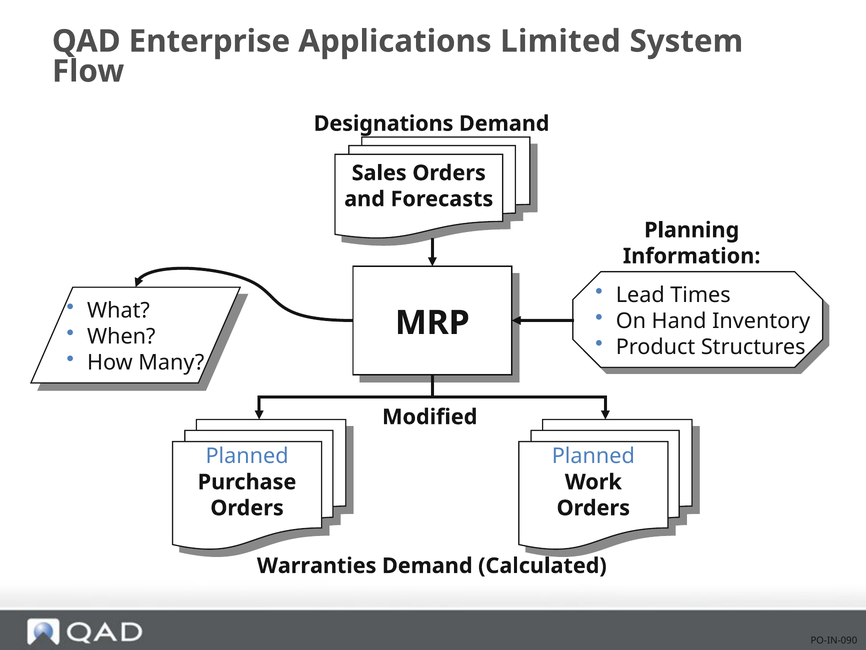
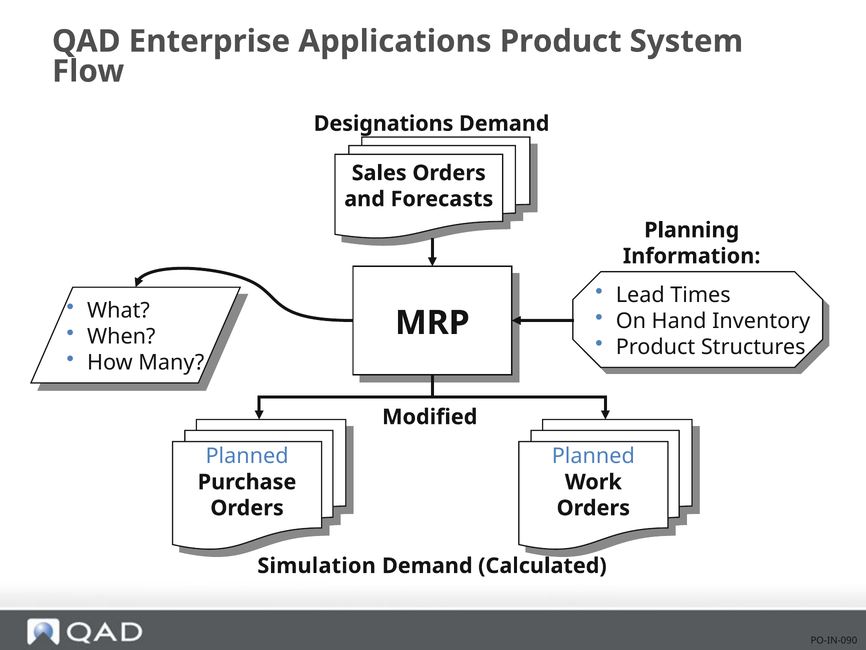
Applications Limited: Limited -> Product (561, 41)
Warranties: Warranties -> Simulation (317, 565)
